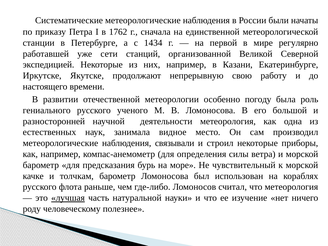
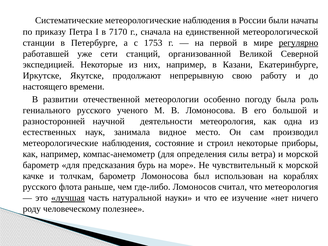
1762: 1762 -> 7170 (118, 32)
1434: 1434 -> 1753 (153, 43)
регулярно underline: none -> present (299, 43)
связывали: связывали -> состояние (175, 143)
